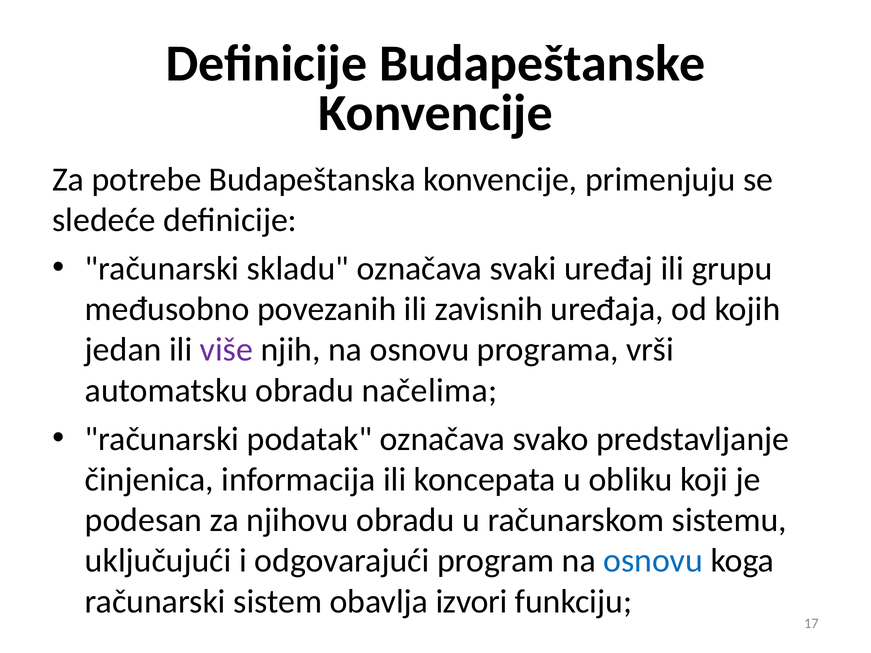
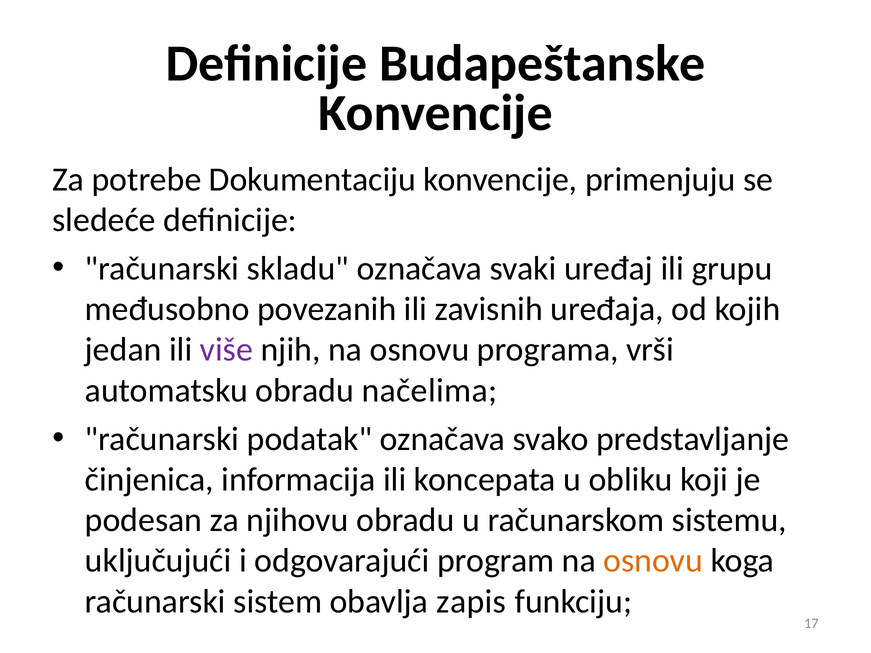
Budapeštanska: Budapeštanska -> Dokumentaciju (312, 179)
osnovu colour: blue -> orange (653, 561)
izvori: izvori -> zapis (471, 602)
